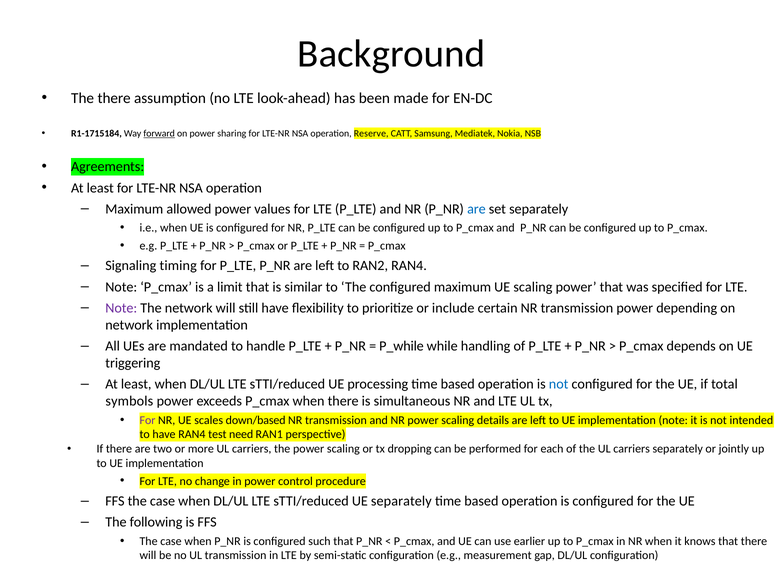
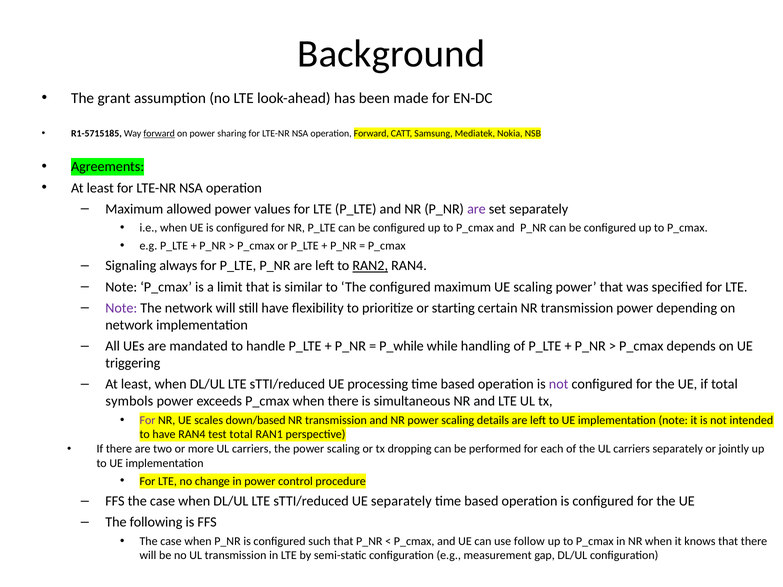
The there: there -> grant (114, 98)
R1-1715184: R1-1715184 -> R1-5715185 (96, 133)
operation Reserve: Reserve -> Forward (371, 133)
are colour: blue -> purple (476, 209)
timing: timing -> always (178, 266)
RAN2 underline: none -> present (370, 266)
include: include -> starting (453, 308)
not colour: blue -> purple (559, 384)
test need: need -> total (241, 435)
earlier: earlier -> follow (529, 541)
